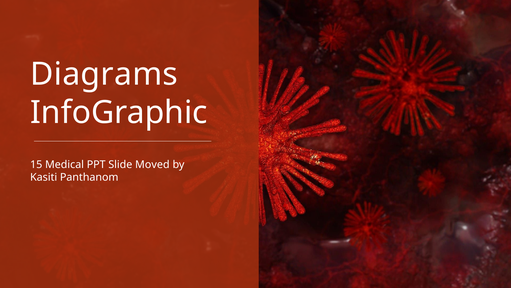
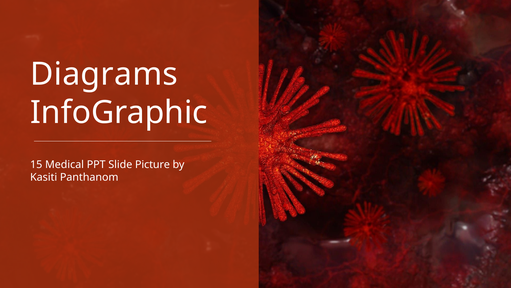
Moved: Moved -> Picture (152, 164)
